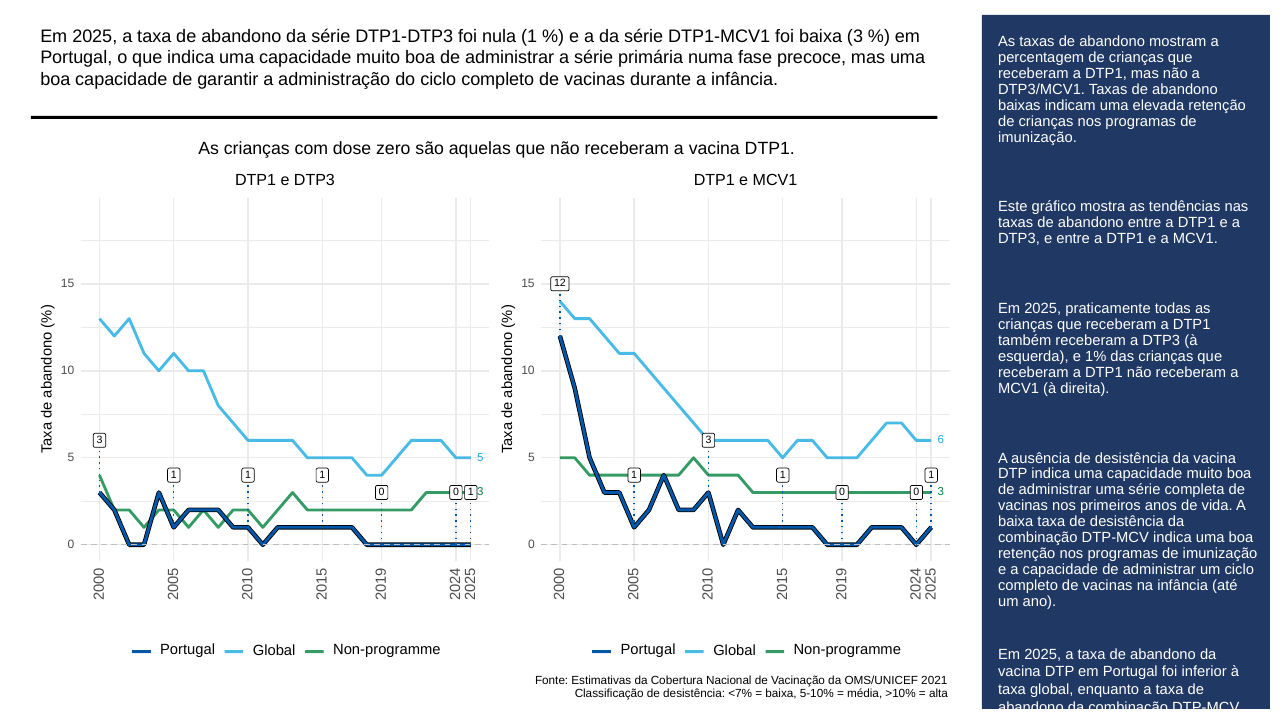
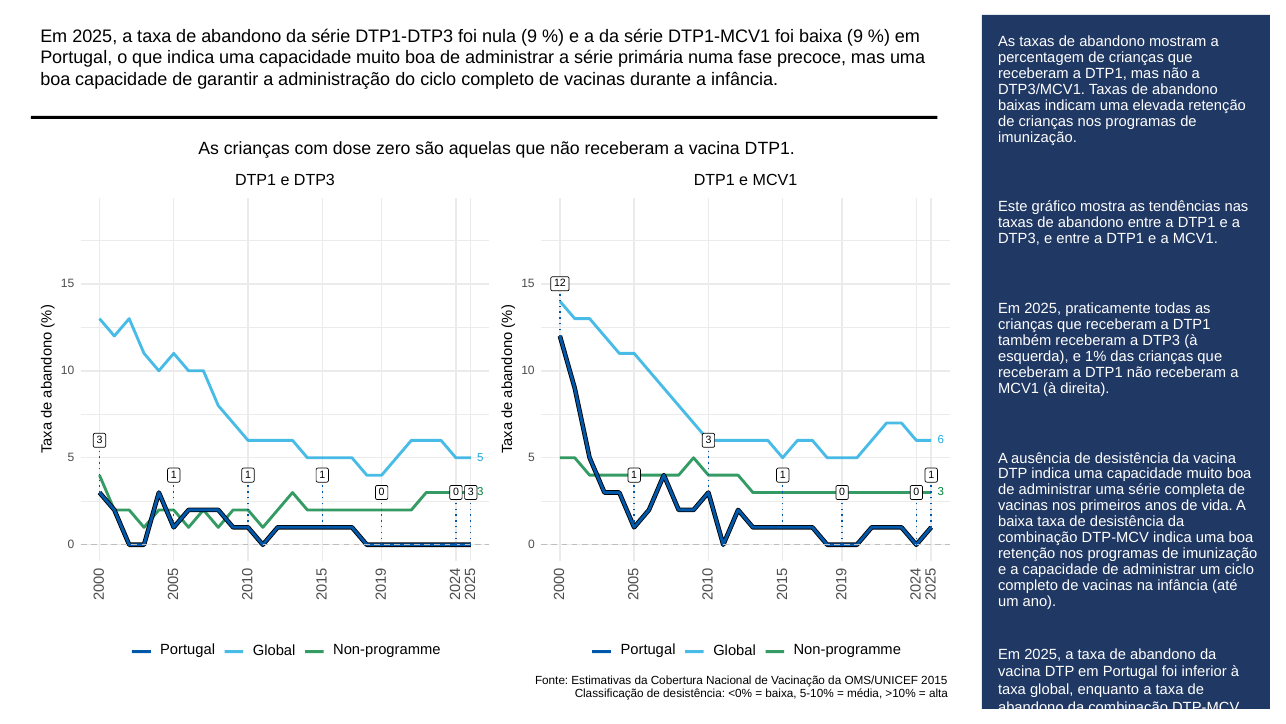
nula 1: 1 -> 9 (529, 36)
baixa 3: 3 -> 9 (855, 36)
1: 1 -> 3 (471, 492)
2021: 2021 -> 2015 (934, 680)
<7%: <7% -> <0% (740, 693)
